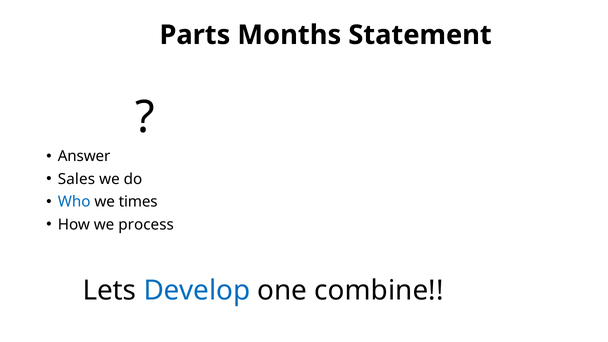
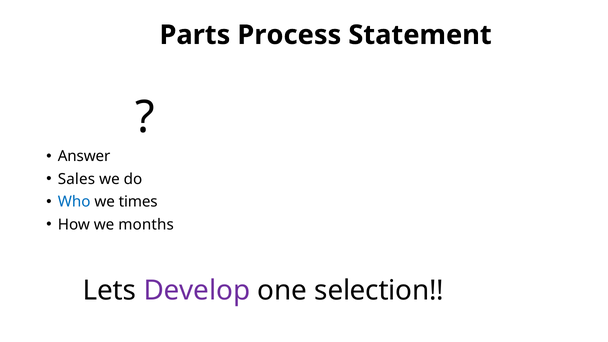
Months: Months -> Process (289, 35)
process: process -> months (146, 225)
Develop colour: blue -> purple (197, 291)
combine: combine -> selection (379, 291)
